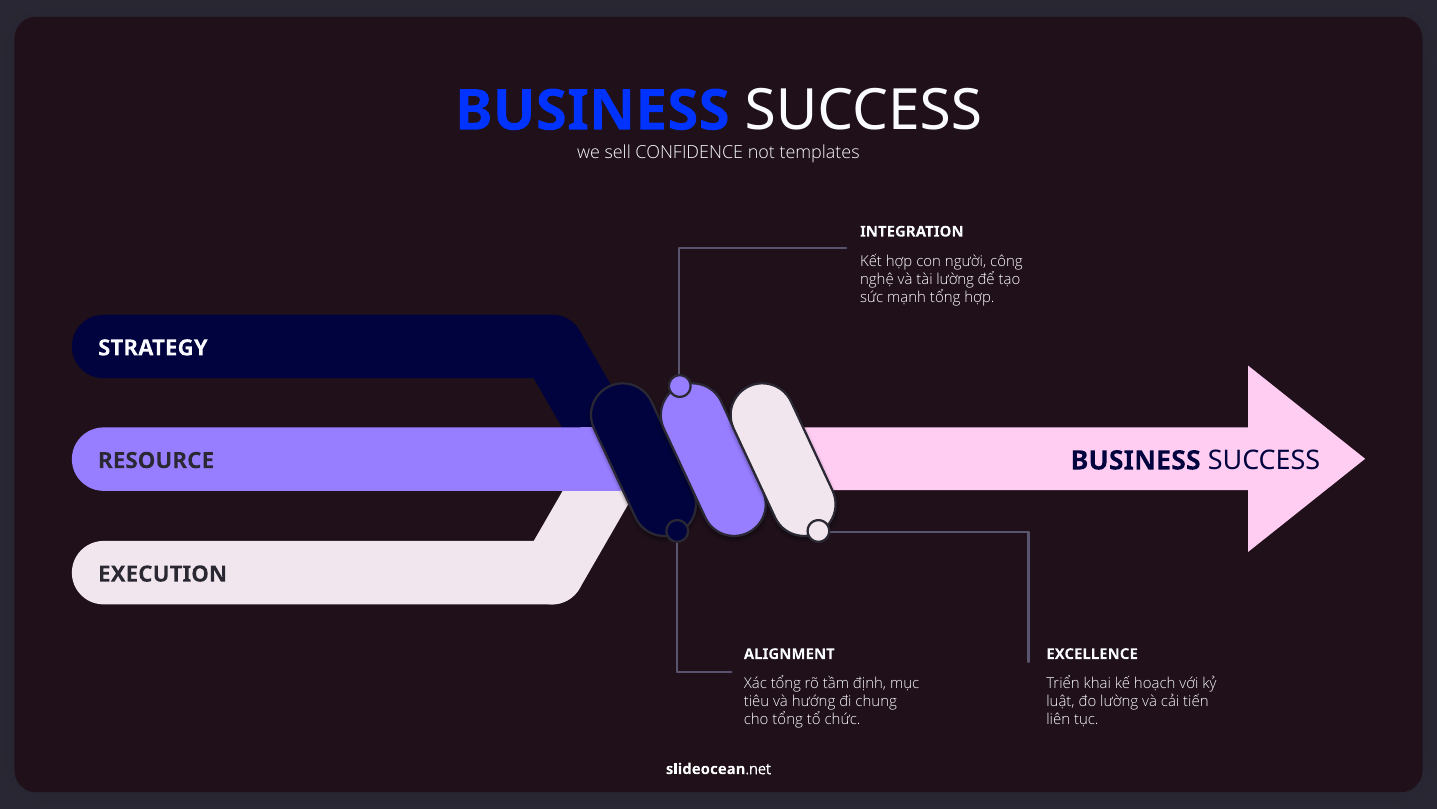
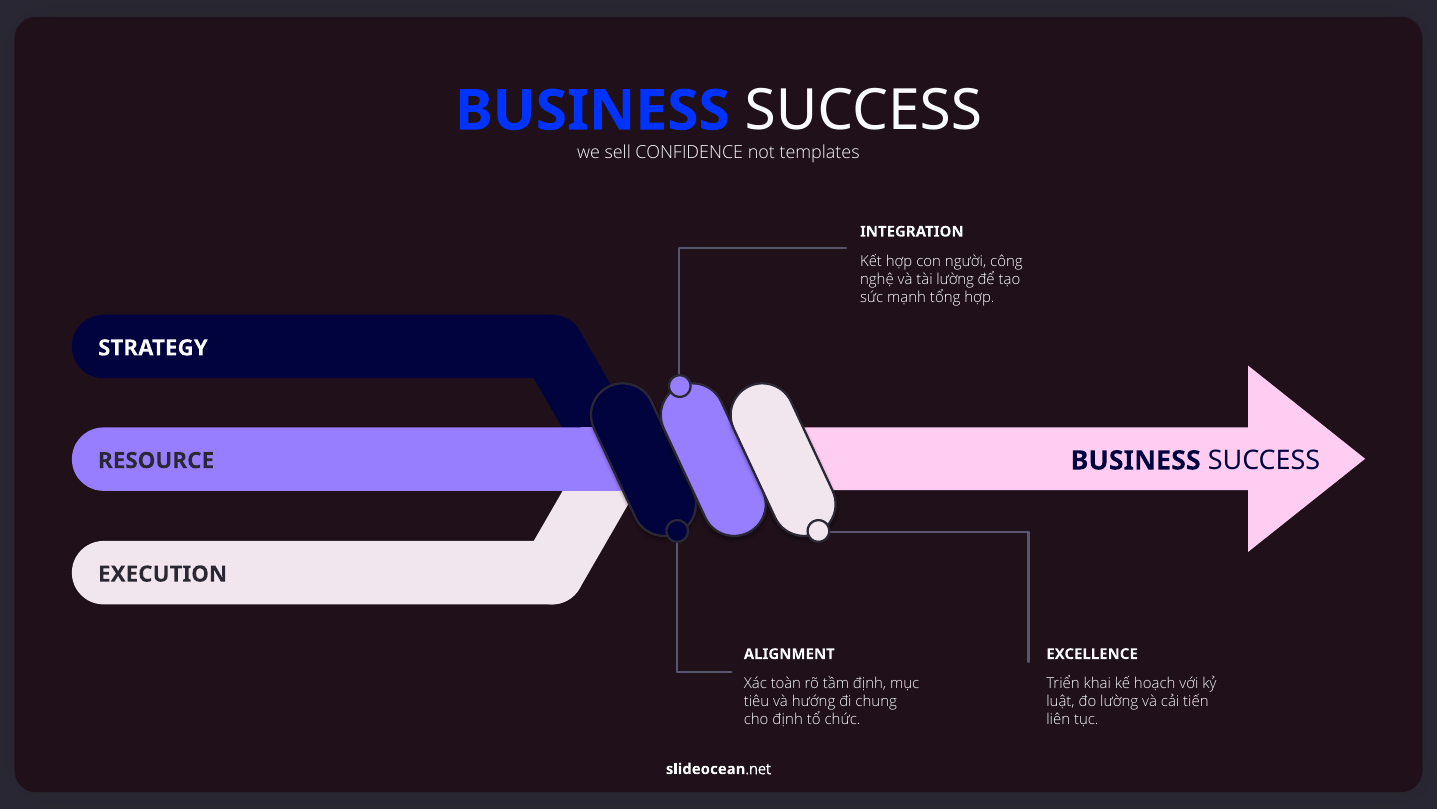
Xác tổng: tổng -> toàn (786, 683)
cho tổng: tổng -> định (788, 719)
